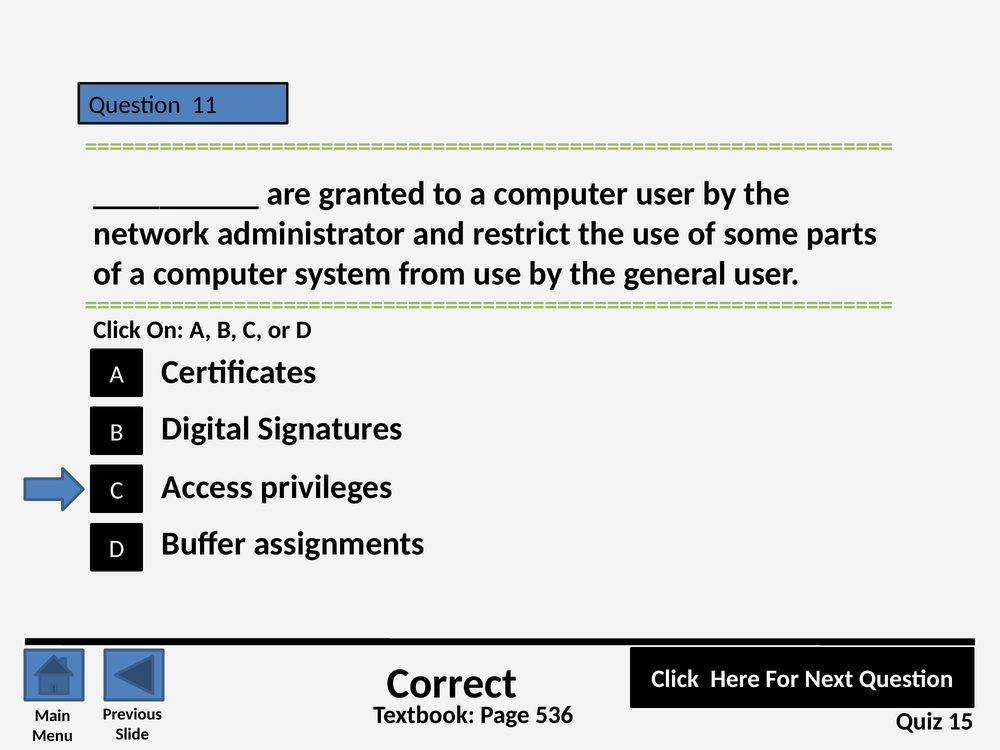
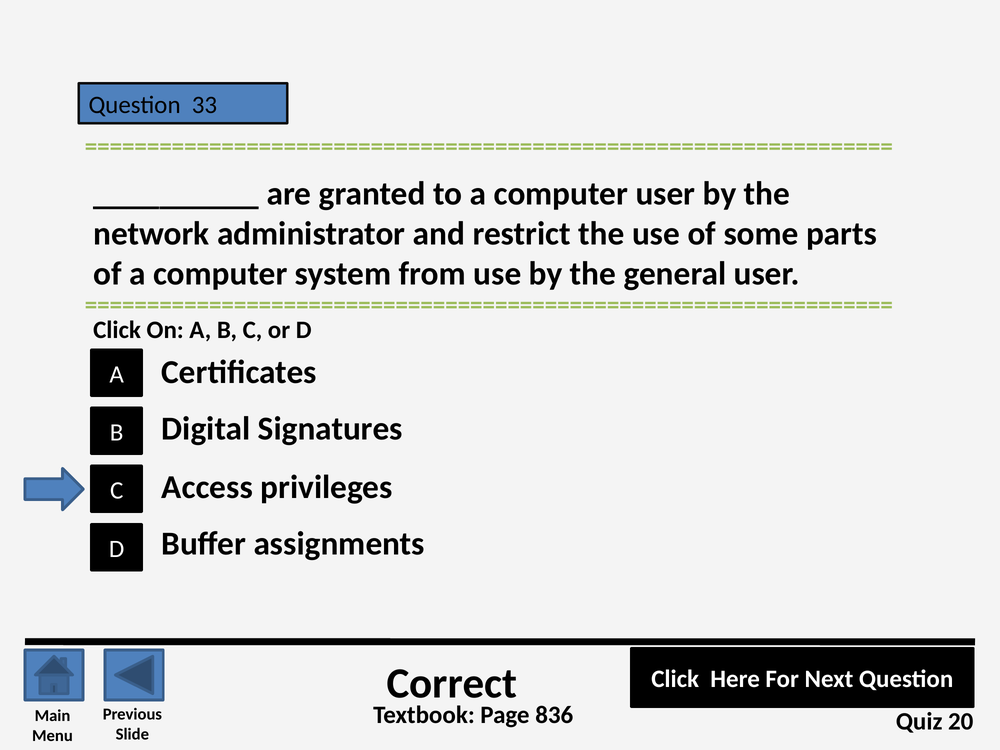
11: 11 -> 33 (204, 105)
536: 536 -> 836 (554, 715)
15: 15 -> 20 (961, 722)
